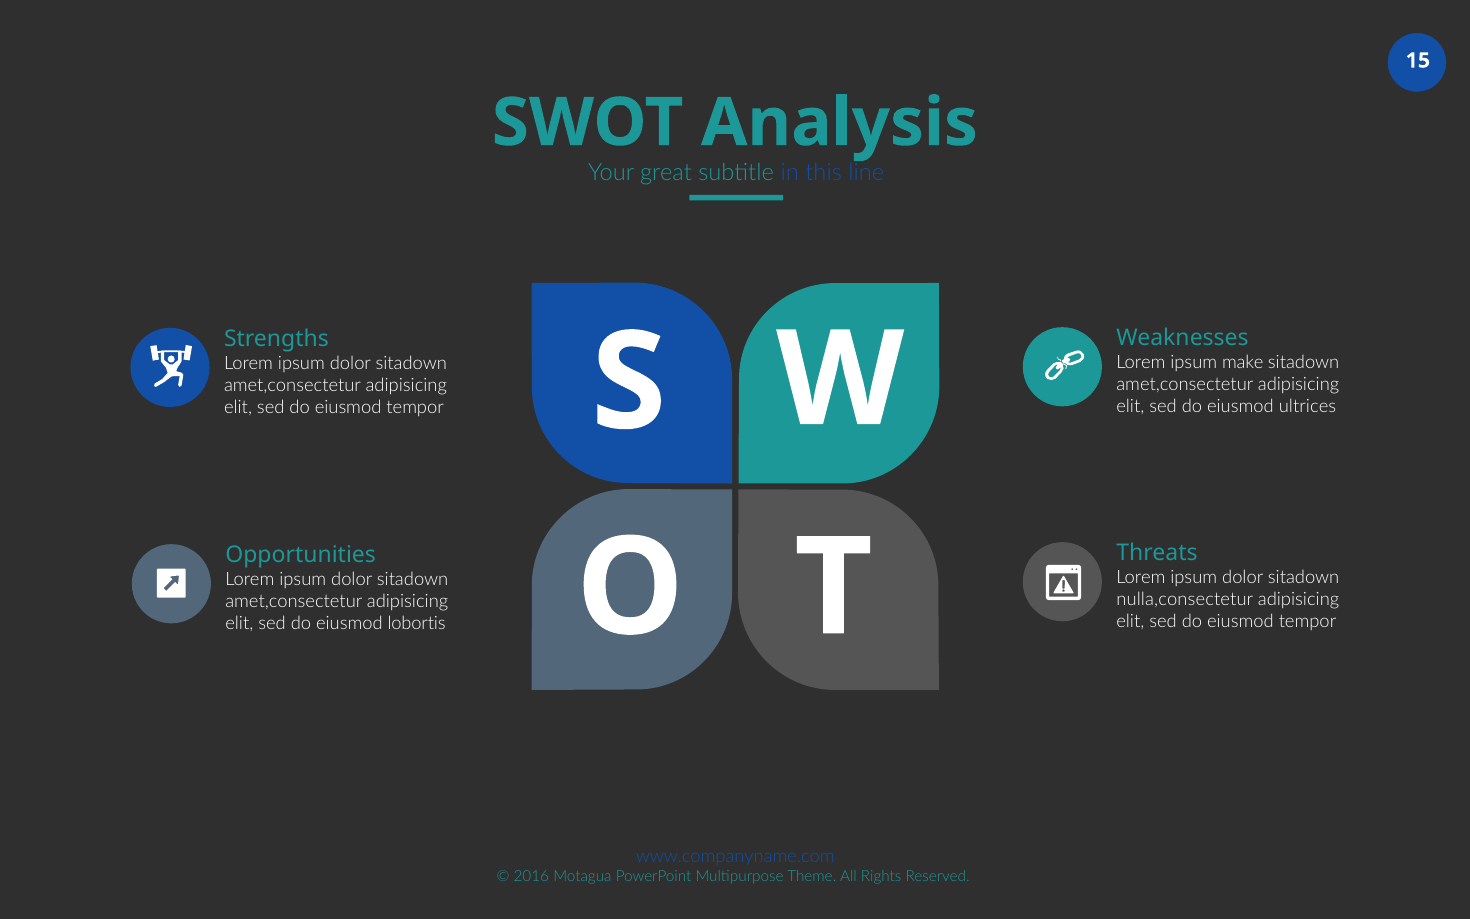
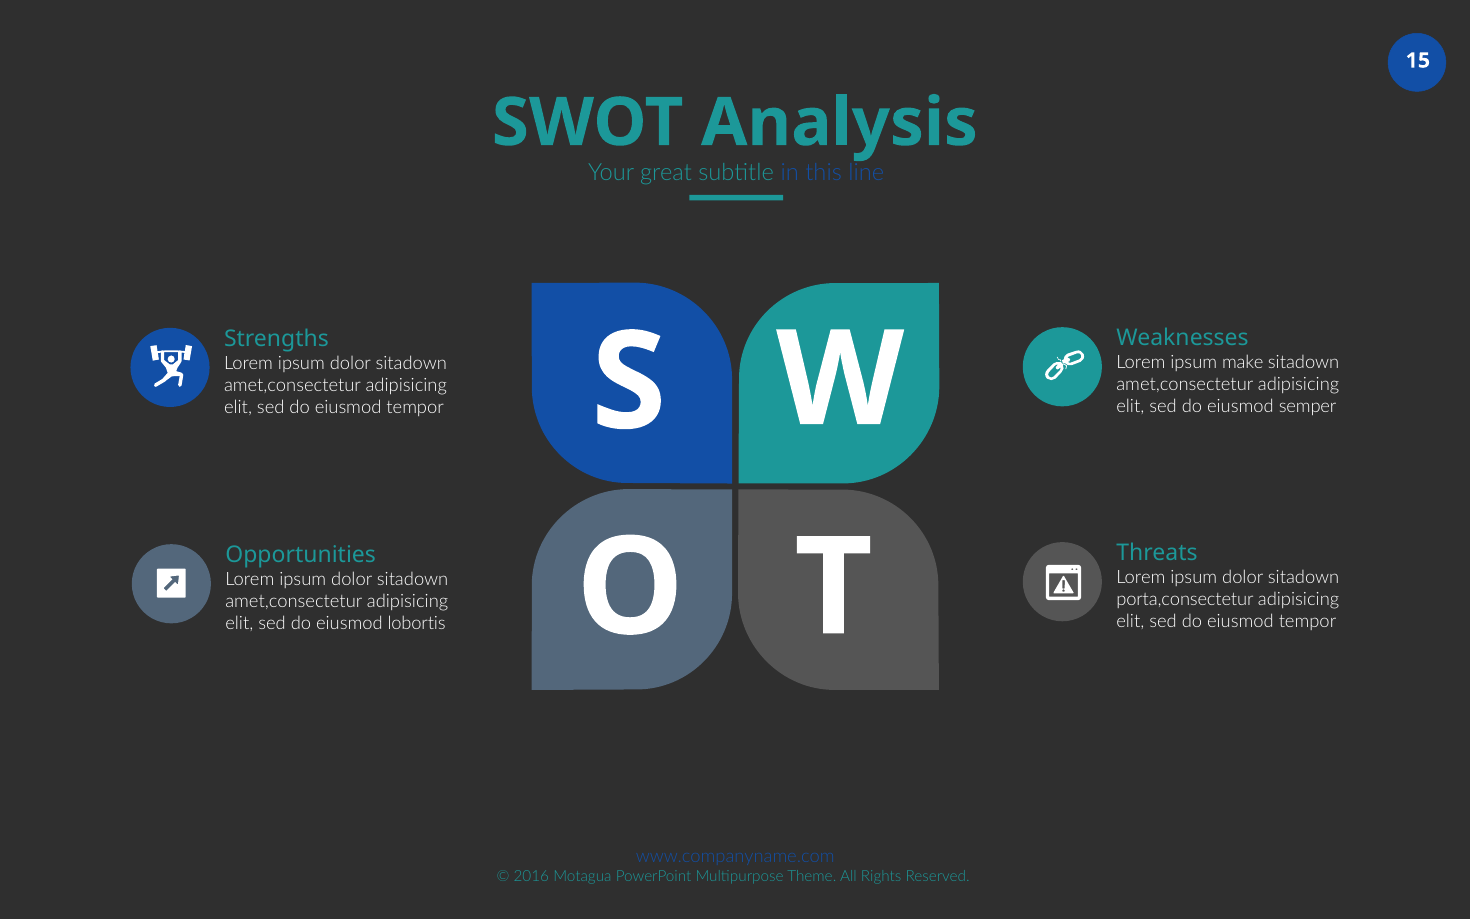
ultrices: ultrices -> semper (1308, 407)
nulla,consectetur: nulla,consectetur -> porta,consectetur (1185, 599)
